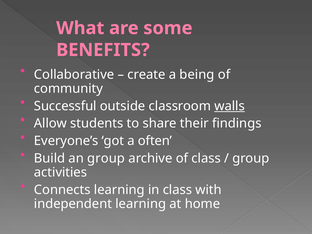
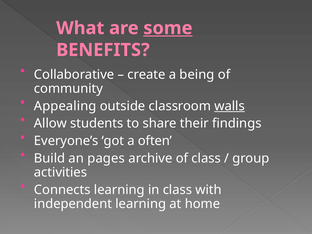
some underline: none -> present (168, 28)
Successful: Successful -> Appealing (65, 106)
an group: group -> pages (106, 158)
